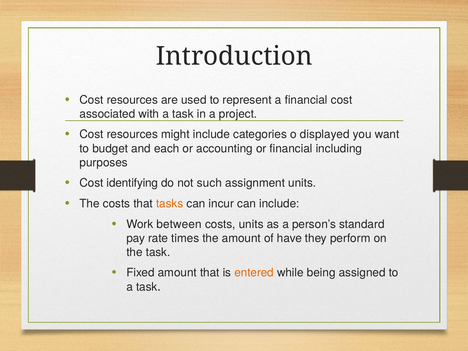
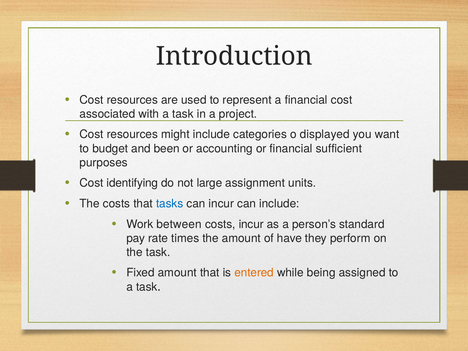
each: each -> been (167, 148)
including: including -> sufficient (339, 148)
such: such -> large (209, 183)
tasks colour: orange -> blue (170, 204)
costs units: units -> incur (251, 224)
